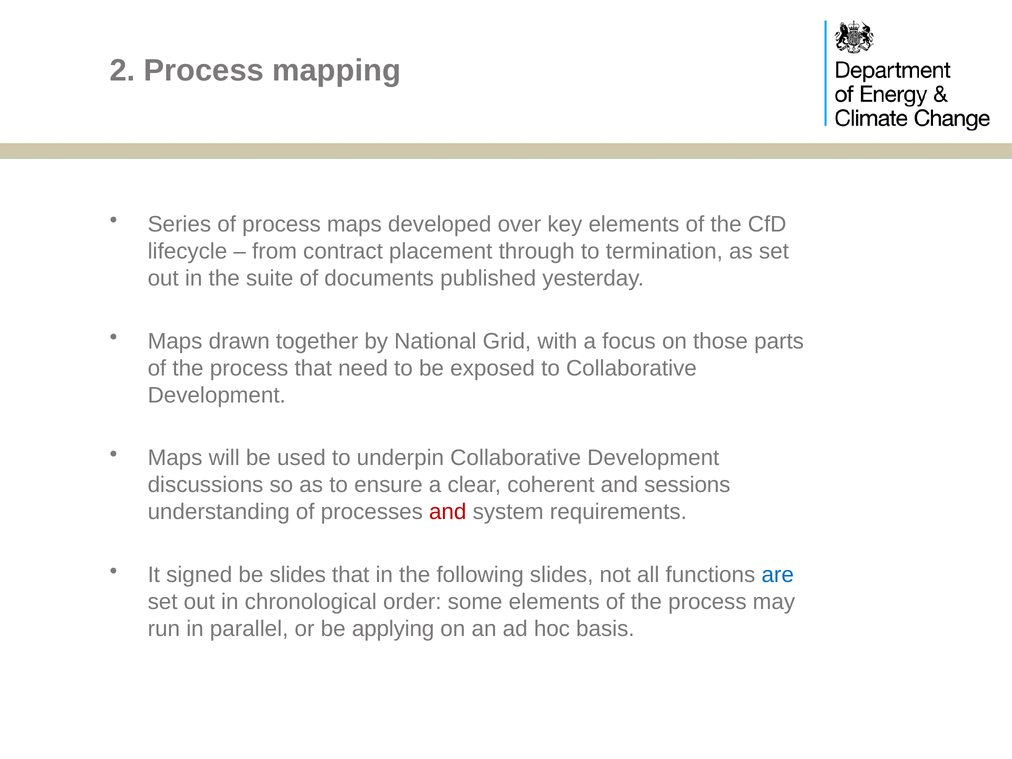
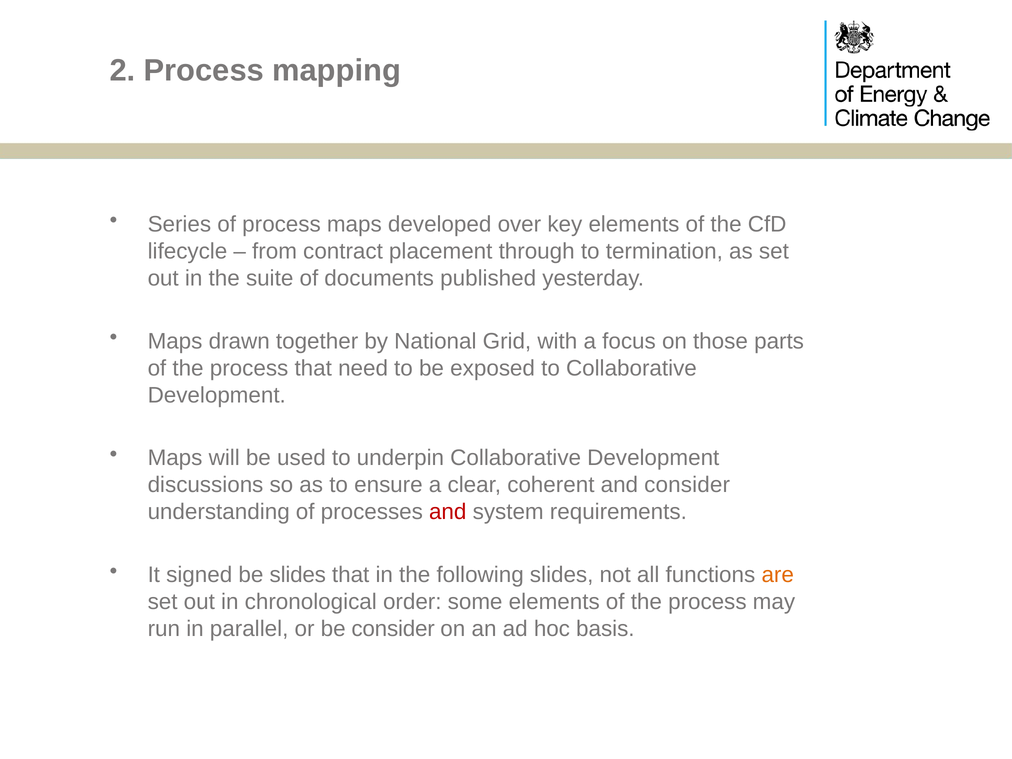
and sessions: sessions -> consider (687, 485)
are colour: blue -> orange (778, 575)
be applying: applying -> consider (393, 629)
